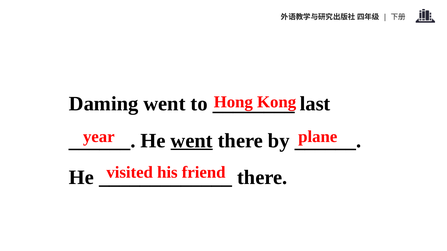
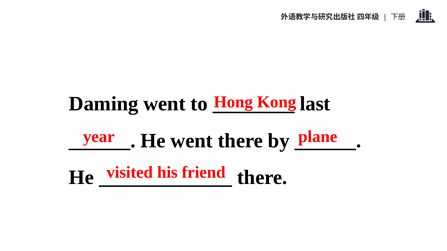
went underline: present -> none (192, 141)
